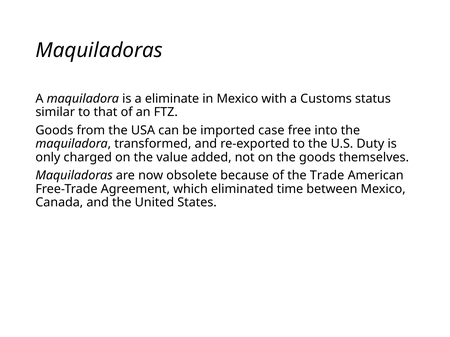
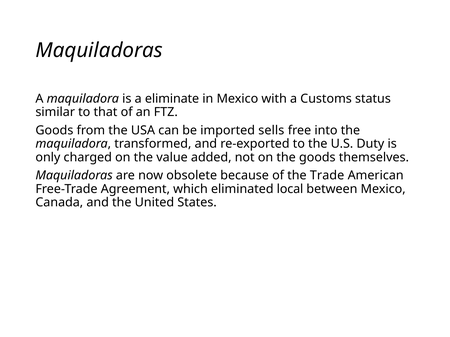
case: case -> sells (271, 131)
time: time -> local (290, 189)
